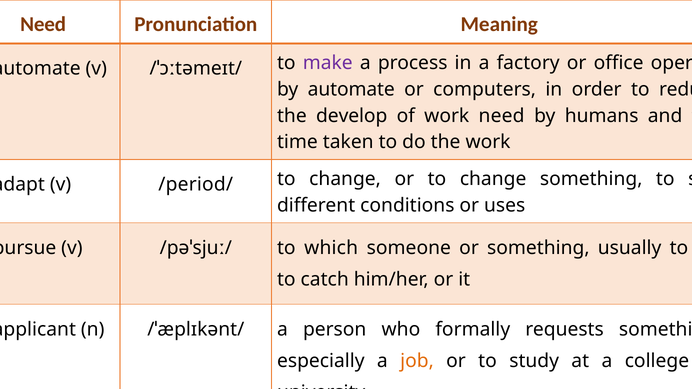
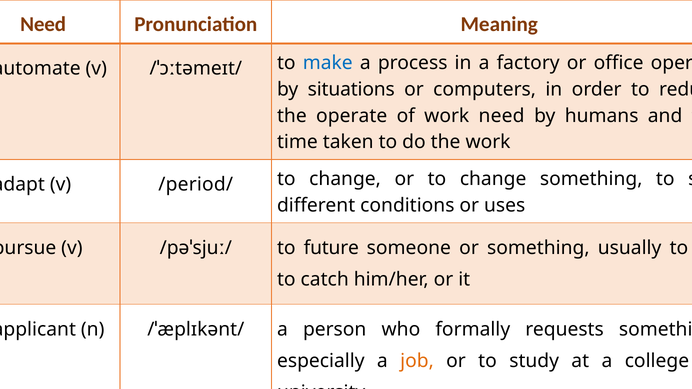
make colour: purple -> blue (328, 63)
by automate: automate -> situations (351, 89)
the develop: develop -> operate (352, 116)
which: which -> future (331, 248)
